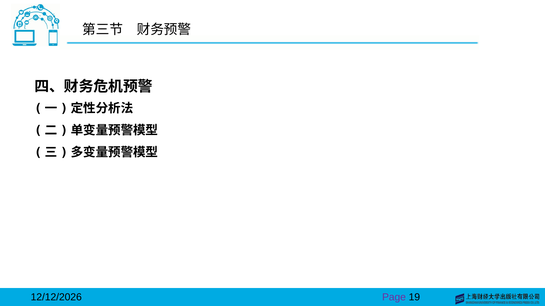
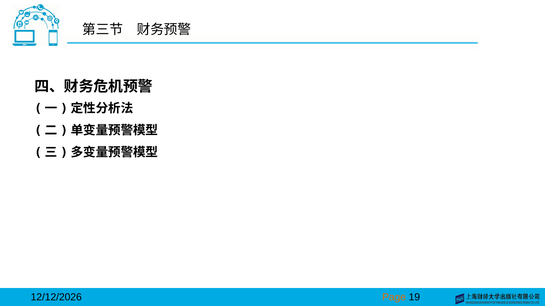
Page colour: purple -> orange (394, 298)
